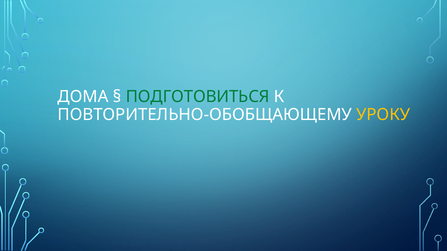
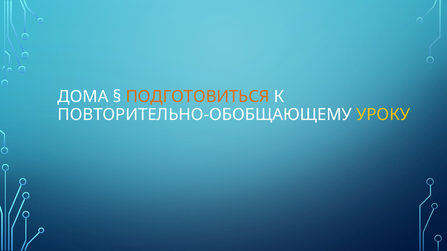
ПОДГОТОВИТЬСЯ colour: green -> orange (198, 97)
